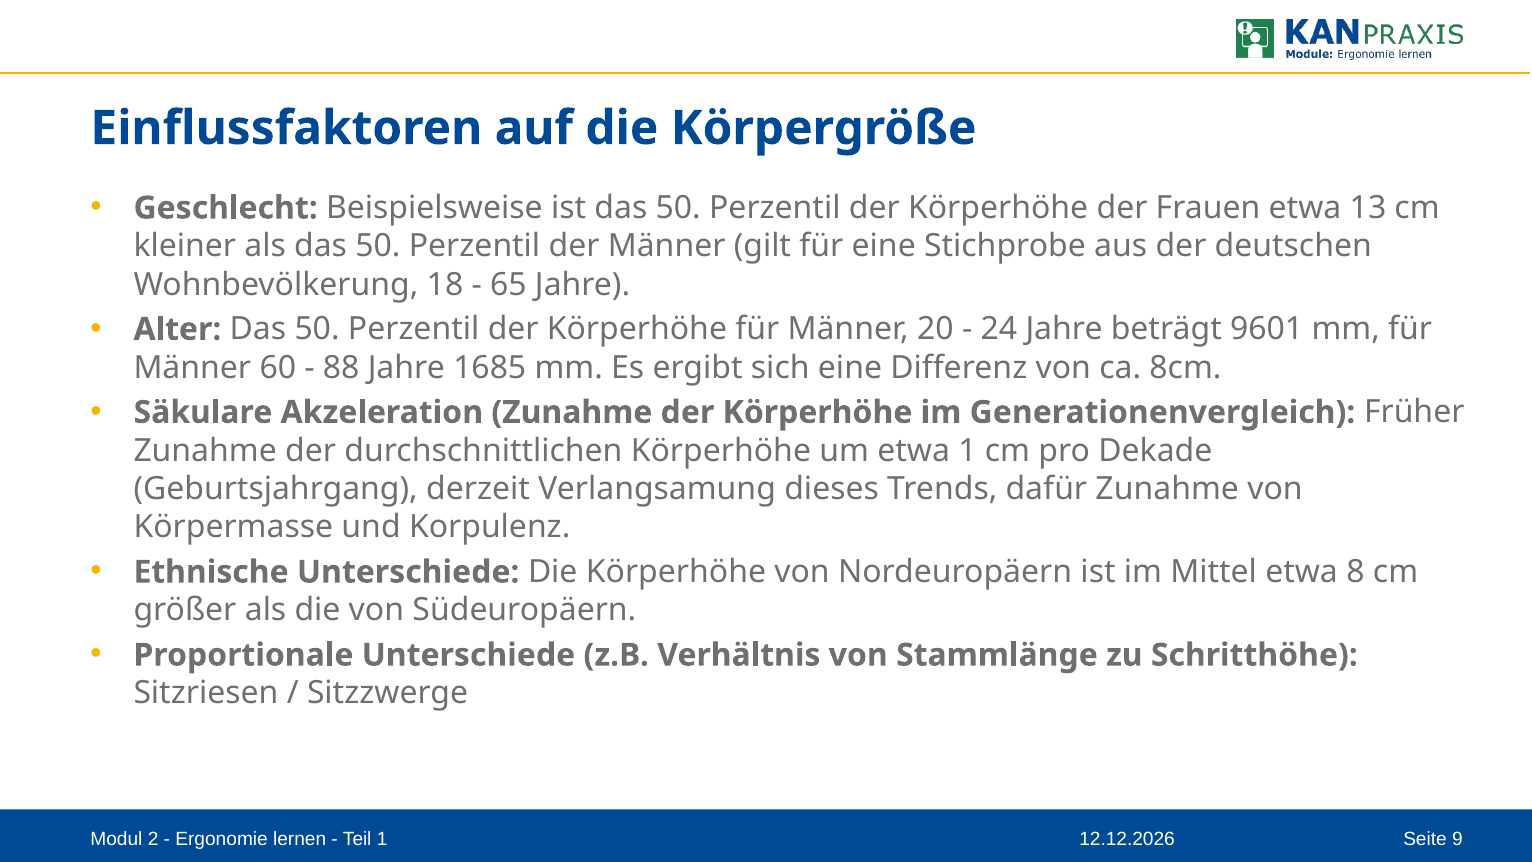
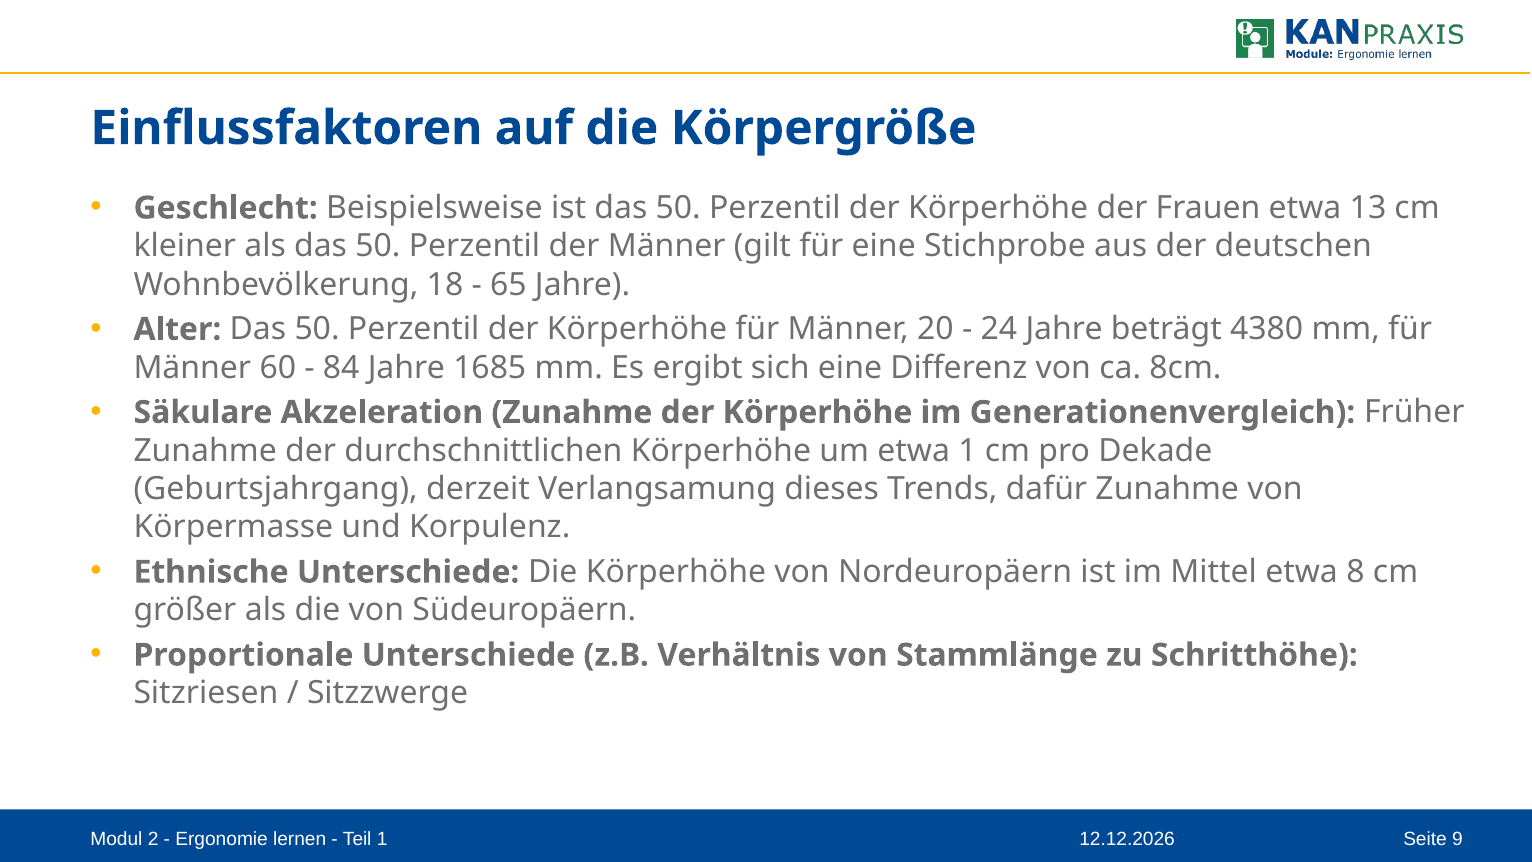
9601: 9601 -> 4380 (1267, 329)
88: 88 -> 84 (341, 368)
